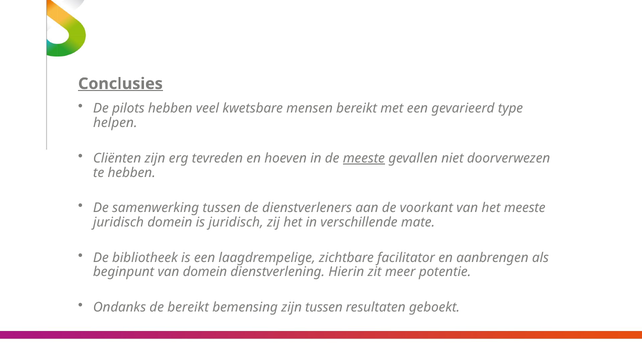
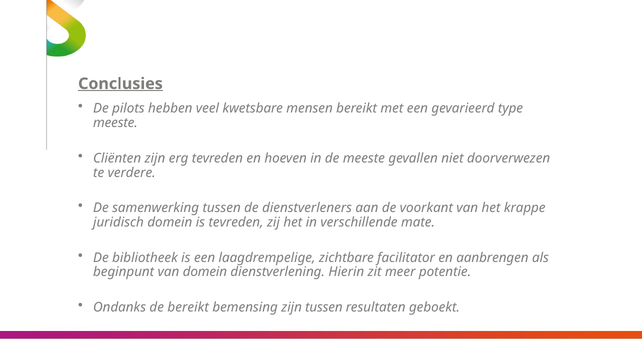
helpen: helpen -> meeste (115, 123)
meeste underline: present -> none (364, 158)
te hebben: hebben -> verdere (132, 173)
het meeste: meeste -> krappe (525, 208)
is juridisch: juridisch -> tevreden (236, 222)
